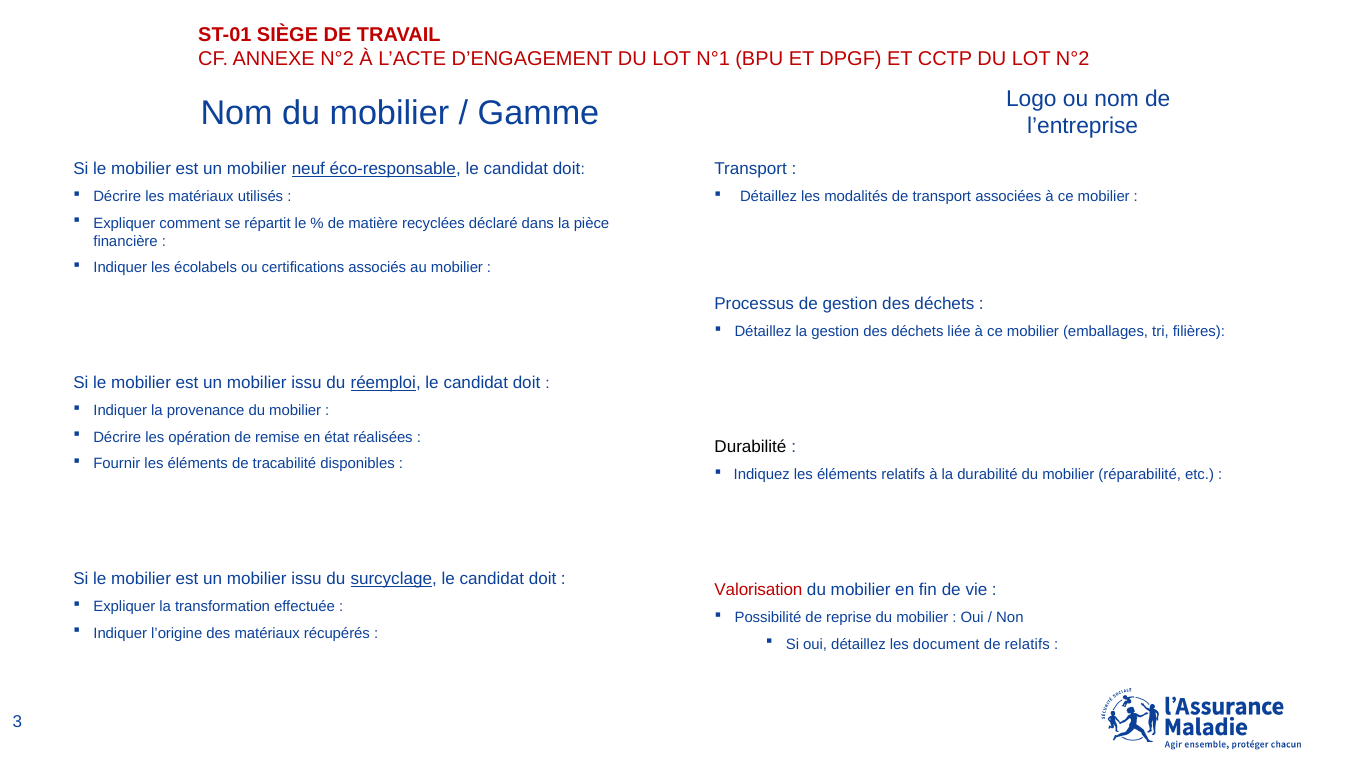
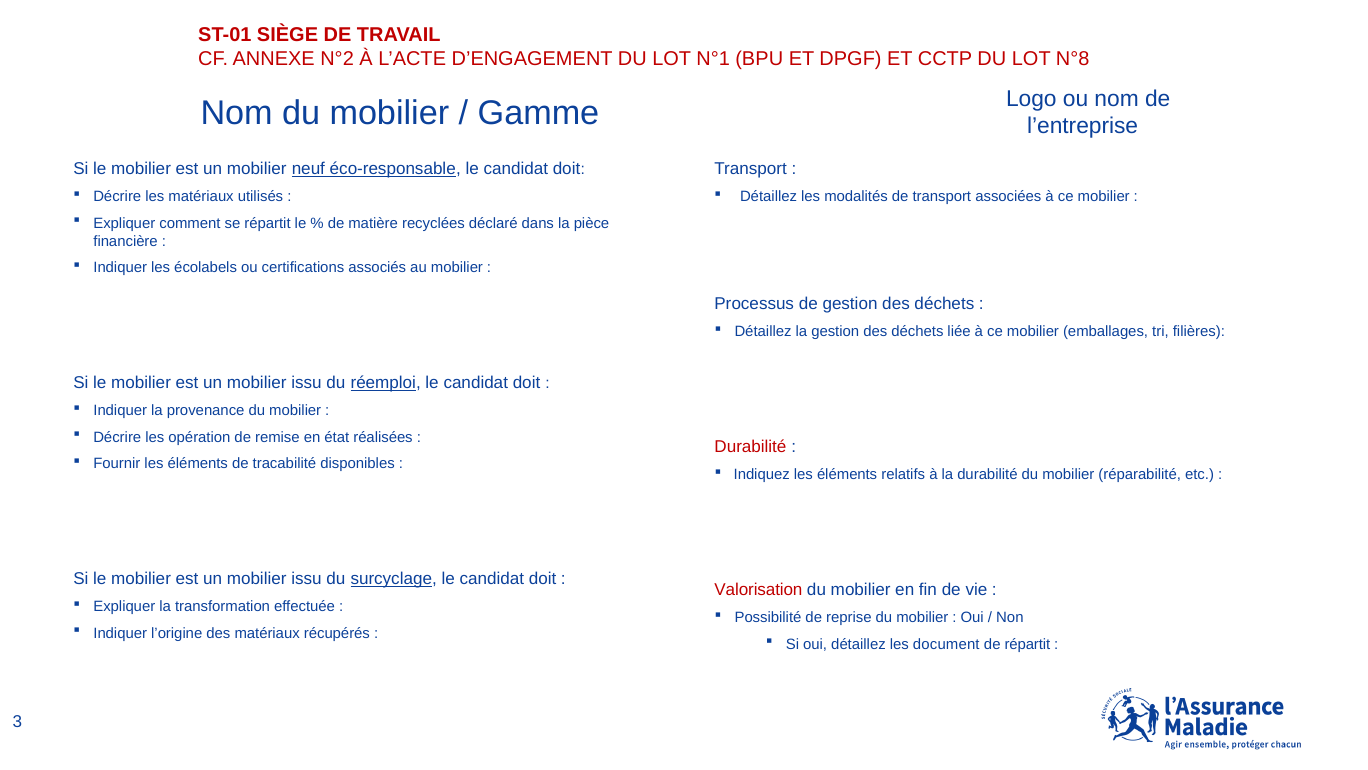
LOT N°2: N°2 -> N°8 (1073, 59)
Durabilité colour: black -> red (750, 447)
de relatifs: relatifs -> répartit (1027, 644)
